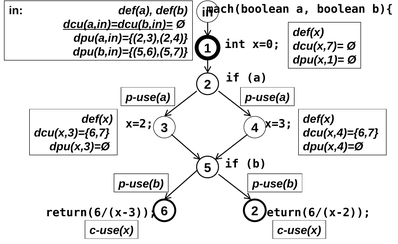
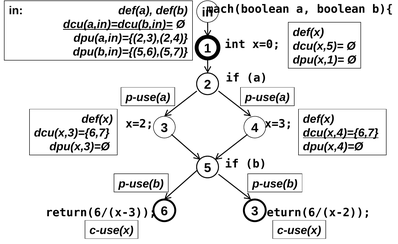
dcu(x,7)=: dcu(x,7)= -> dcu(x,5)= (318, 46)
dcu(x,4)={6,7 underline: none -> present (341, 133)
6 2: 2 -> 3 (255, 211)
